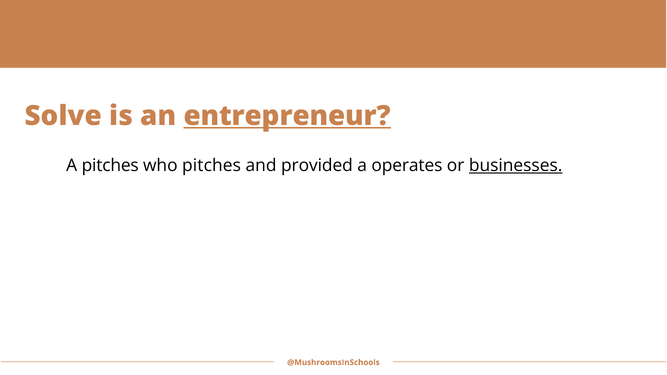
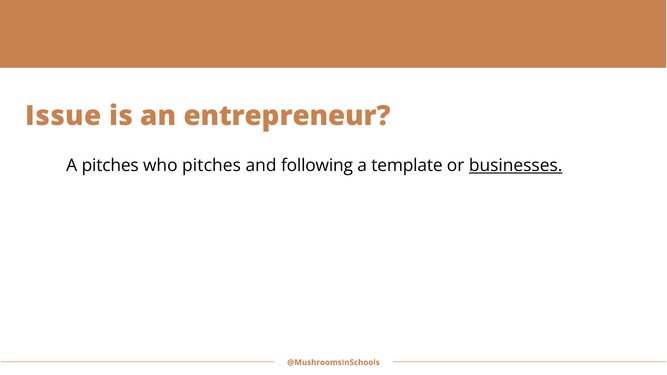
Solve: Solve -> Issue (63, 116)
entrepreneur underline: present -> none (287, 116)
provided: provided -> following (317, 166)
operates: operates -> template (407, 166)
